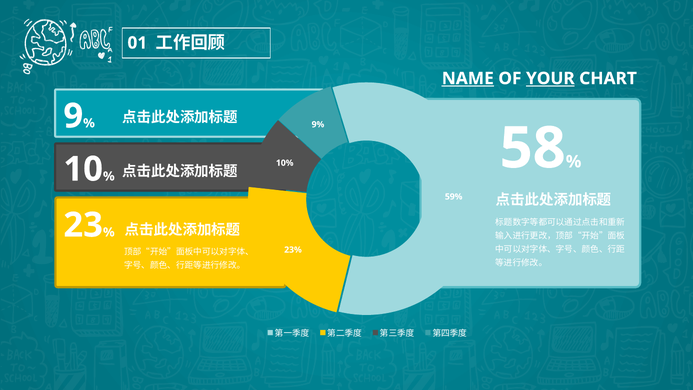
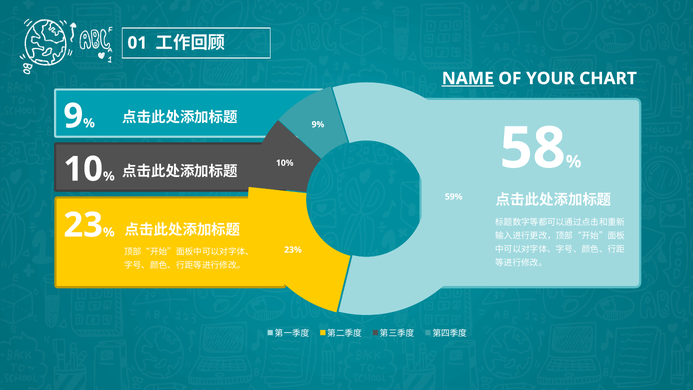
YOUR underline: present -> none (550, 78)
